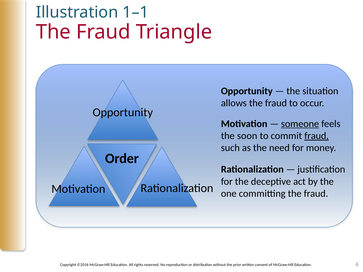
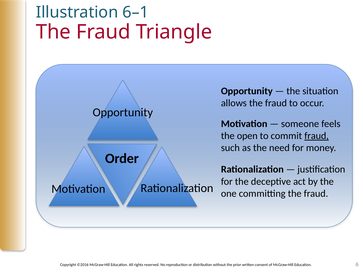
1–1: 1–1 -> 6–1 (136, 12)
someone underline: present -> none (300, 124)
soon: soon -> open (247, 136)
